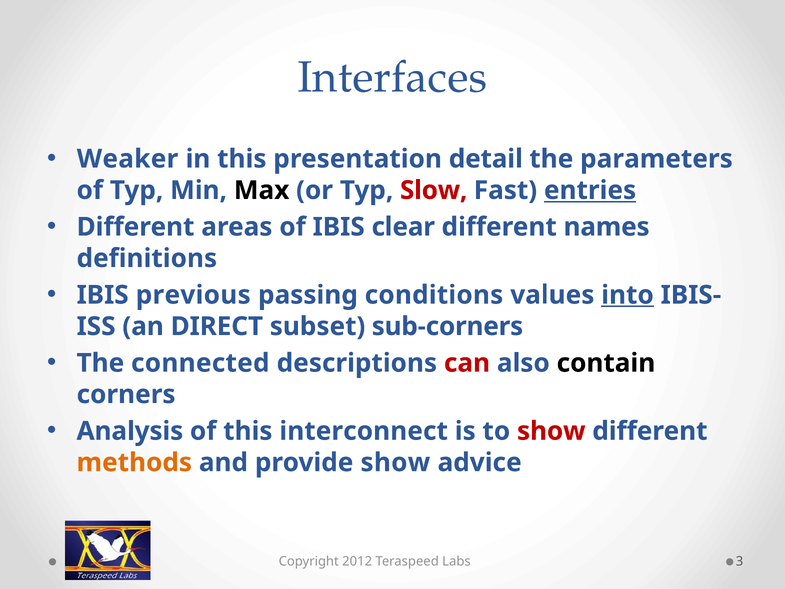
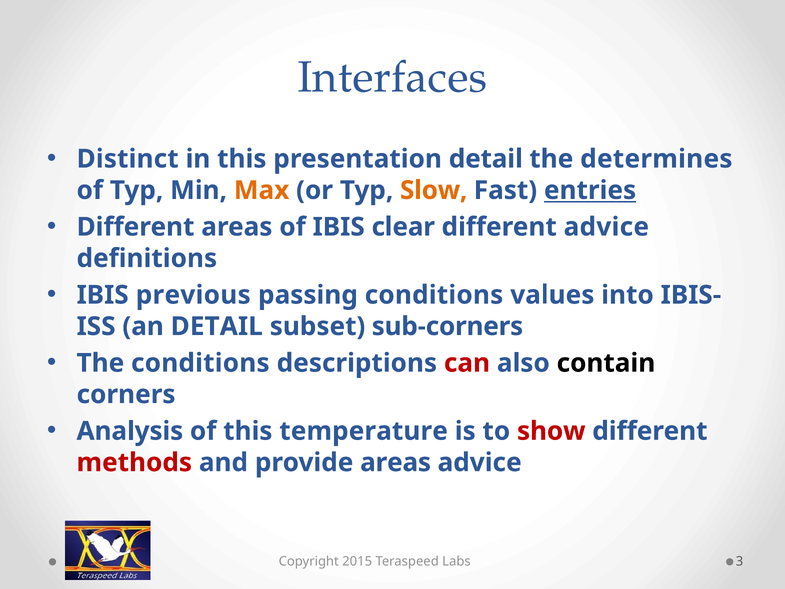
Weaker: Weaker -> Distinct (128, 159)
parameters: parameters -> determines (656, 159)
Max colour: black -> orange (262, 190)
Slow colour: red -> orange (434, 190)
different names: names -> advice (606, 227)
into underline: present -> none (627, 295)
an DIRECT: DIRECT -> DETAIL (217, 326)
The connected: connected -> conditions (200, 363)
interconnect: interconnect -> temperature (364, 431)
methods colour: orange -> red (134, 462)
provide show: show -> areas (396, 462)
2012: 2012 -> 2015 (357, 561)
